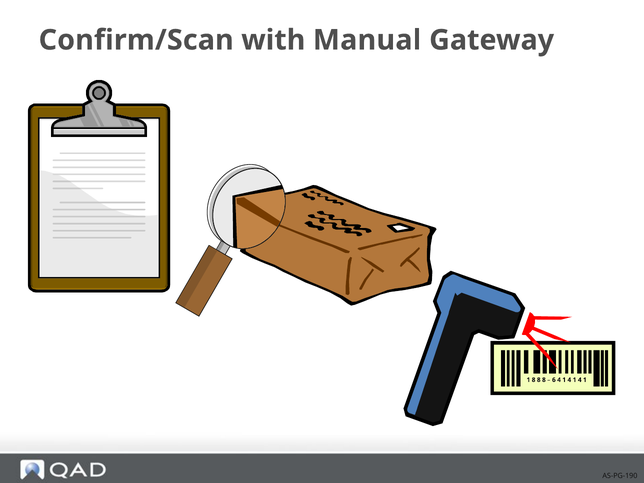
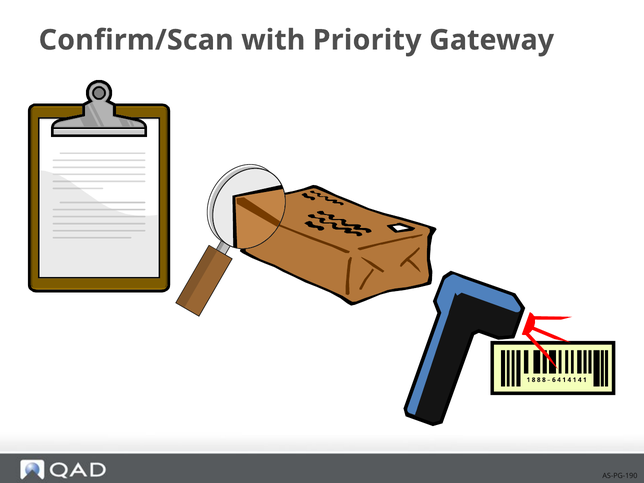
Manual: Manual -> Priority (367, 40)
